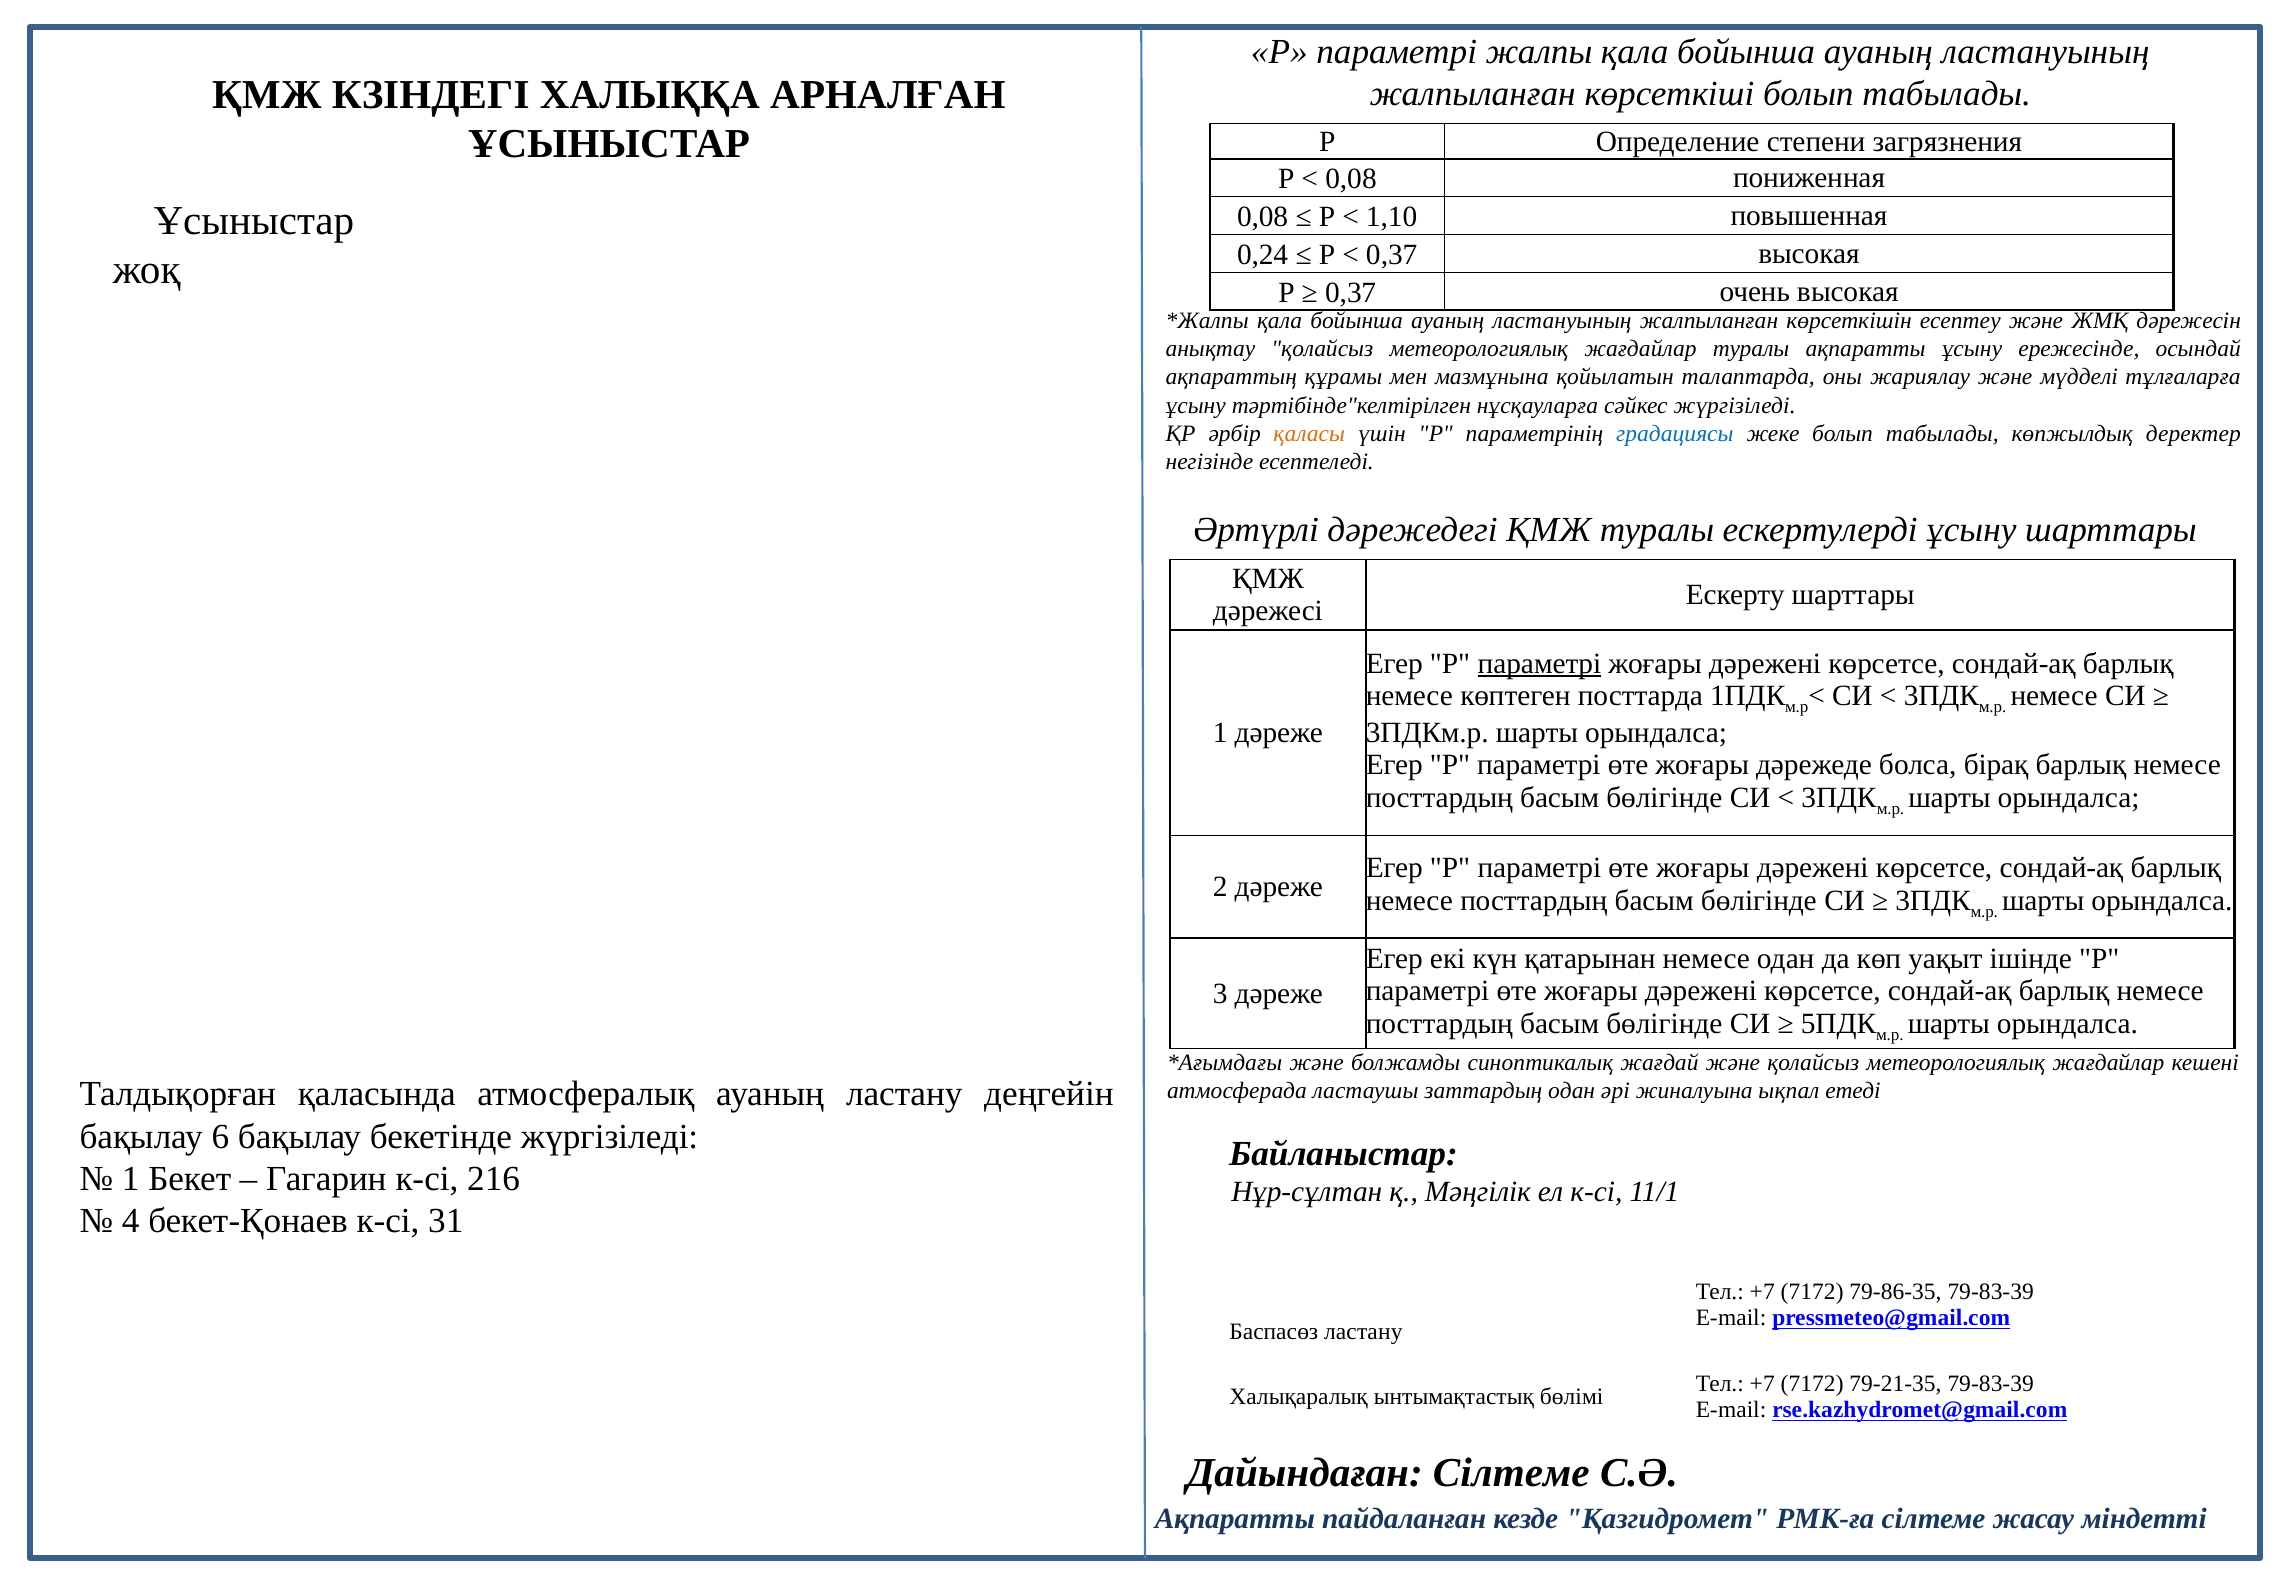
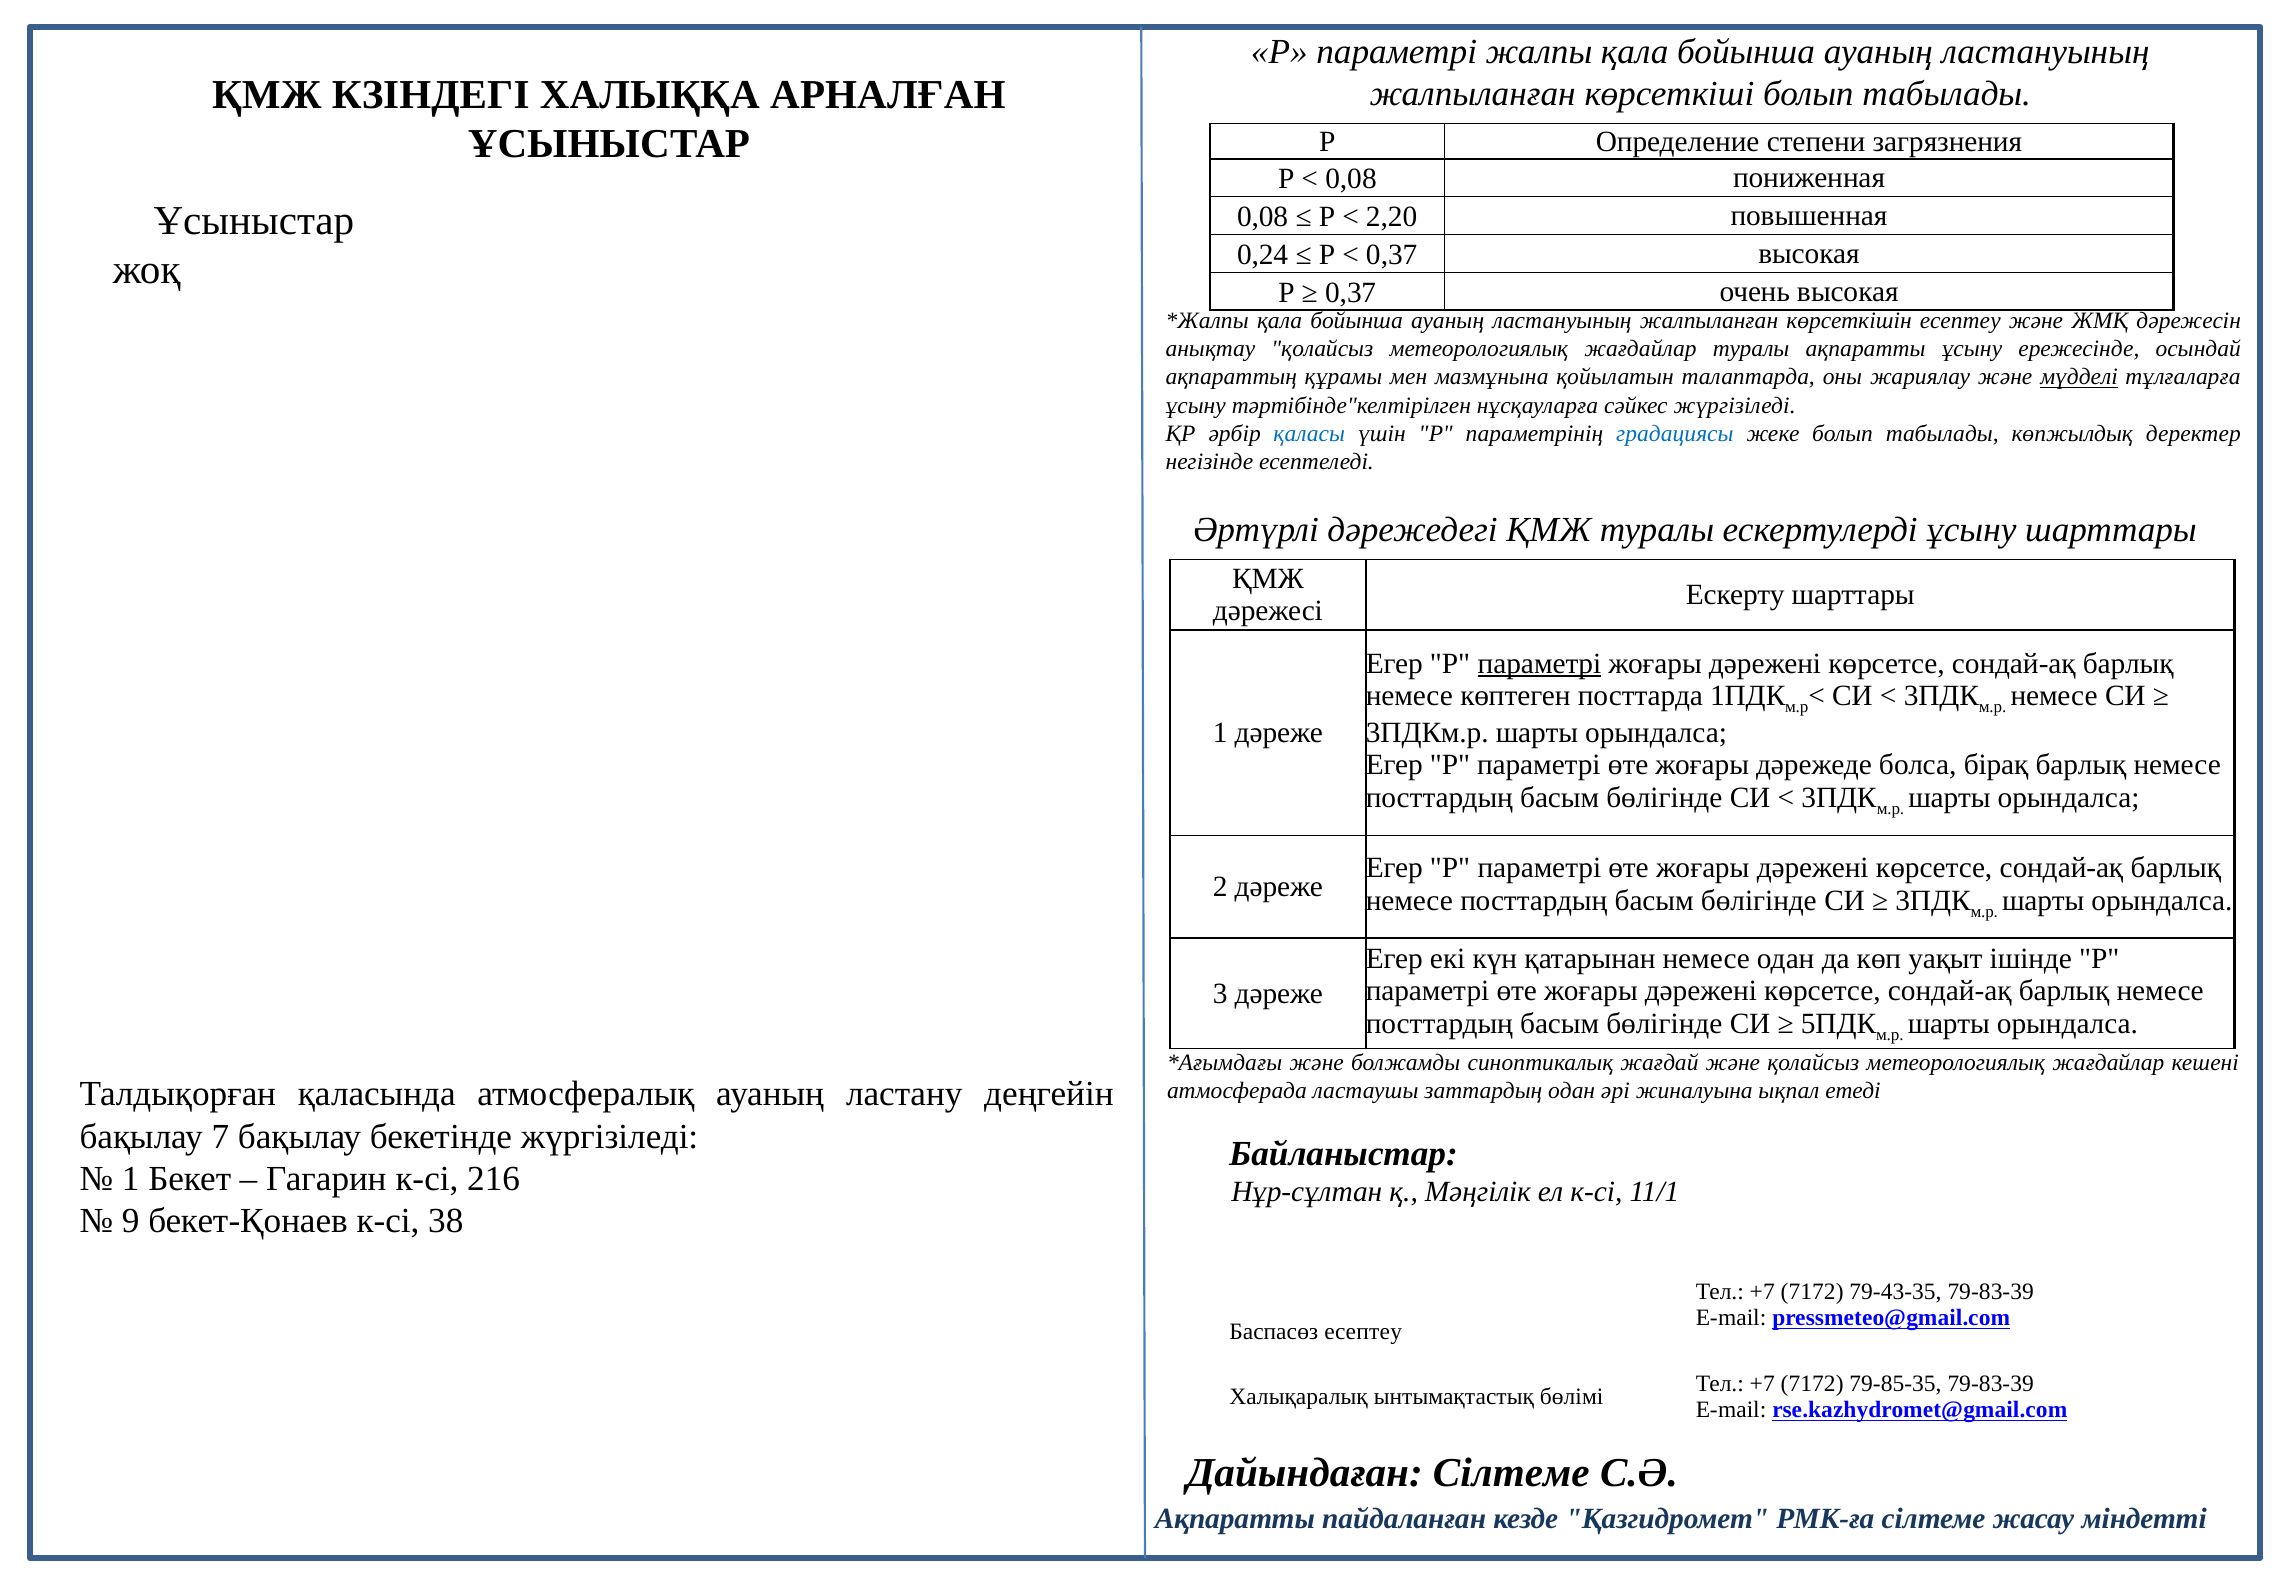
1,10: 1,10 -> 2,20 (1392, 217)
мүдделі underline: none -> present (2079, 377)
қаласы colour: orange -> blue (1309, 434)
6: 6 -> 7 (220, 1137)
4: 4 -> 9 (131, 1221)
31: 31 -> 38 (446, 1221)
79-86-35: 79-86-35 -> 79-43-35 (1896, 1293)
Баспасөз ластану: ластану -> есептеу (1363, 1332)
79-21-35: 79-21-35 -> 79-85-35 (1896, 1384)
